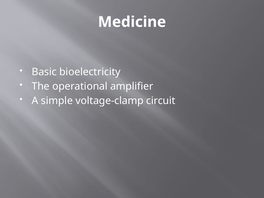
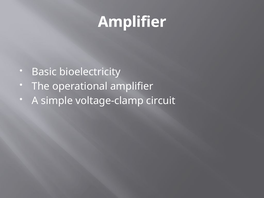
Medicine: Medicine -> Amplifier (132, 22)
